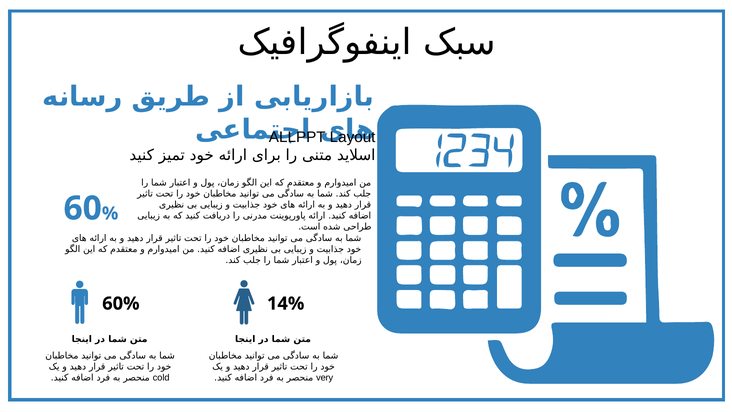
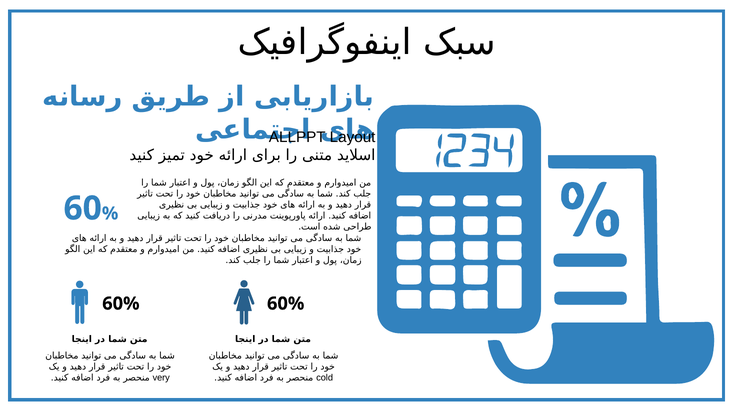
60% 14%: 14% -> 60% (286, 303)
cold: cold -> very (161, 377)
very: very -> cold (325, 377)
